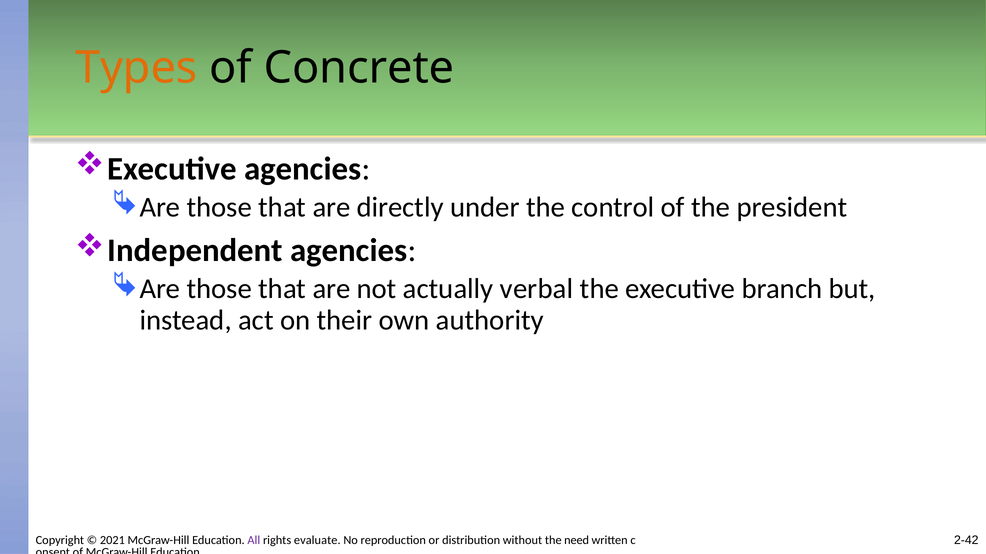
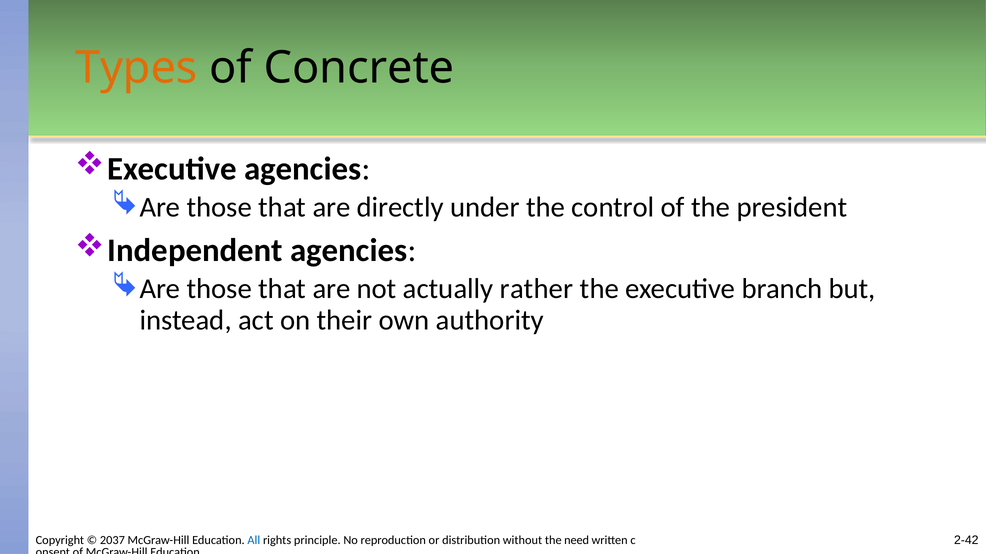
verbal: verbal -> rather (537, 289)
2021: 2021 -> 2037 (112, 541)
All colour: purple -> blue (254, 541)
evaluate: evaluate -> principle (317, 541)
